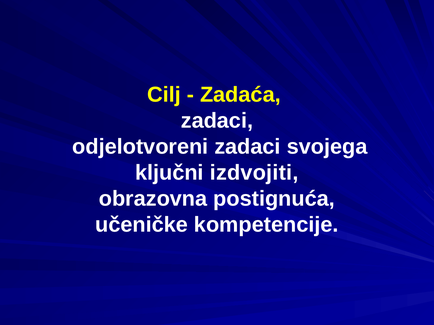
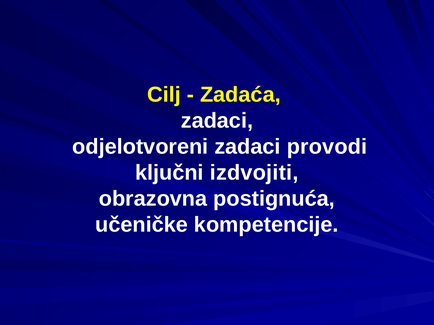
svojega: svojega -> provodi (327, 147)
